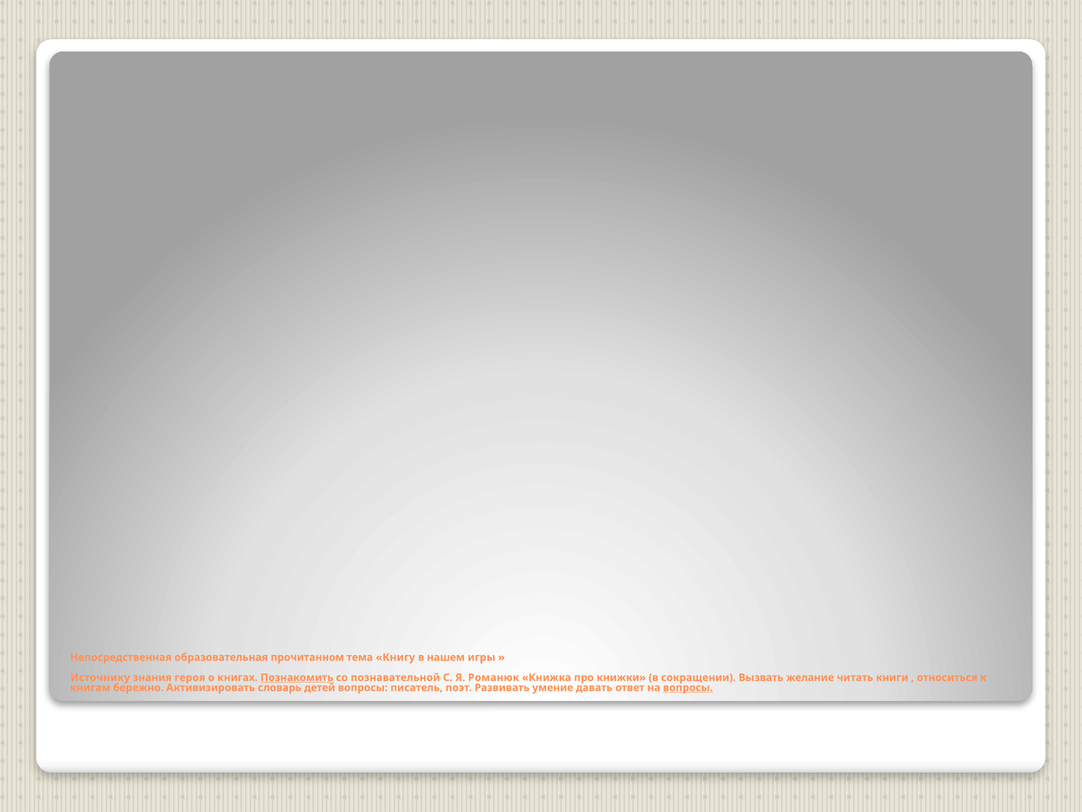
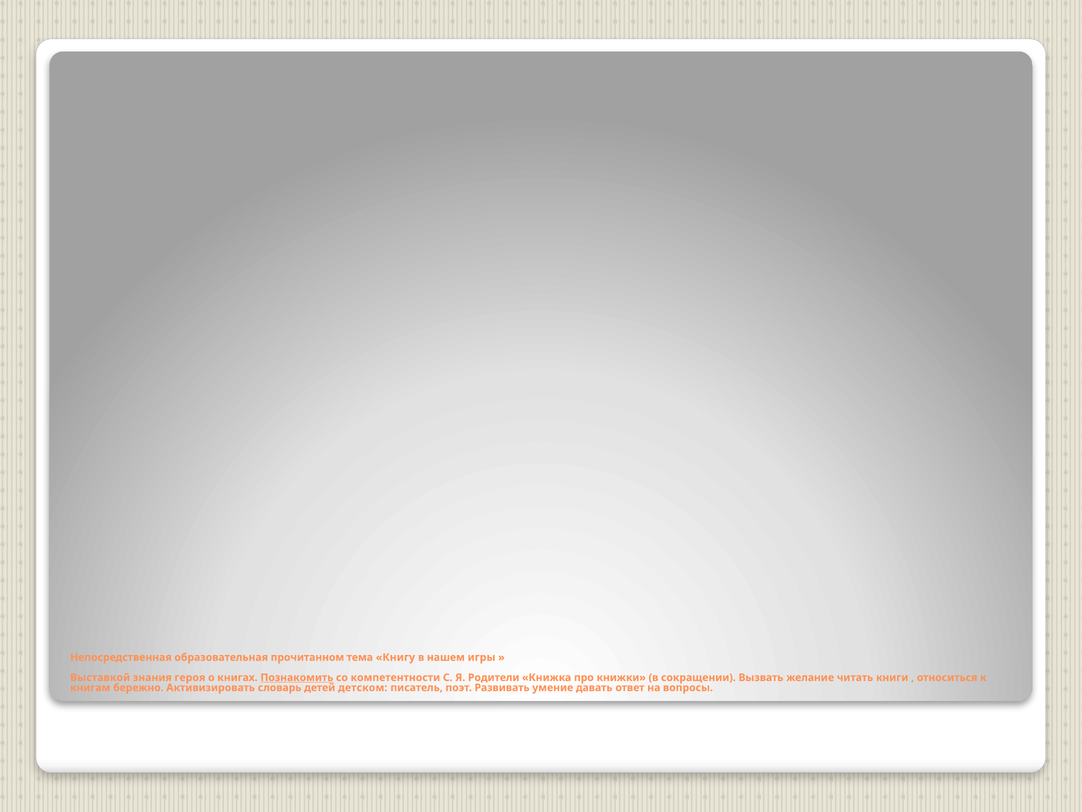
Источнику: Источнику -> Выставкой (100, 677)
познавательной: познавательной -> компетентности (395, 677)
Романюк: Романюк -> Родители (494, 677)
детей вопросы: вопросы -> детском (363, 687)
вопросы underline: present -> none (688, 687)
